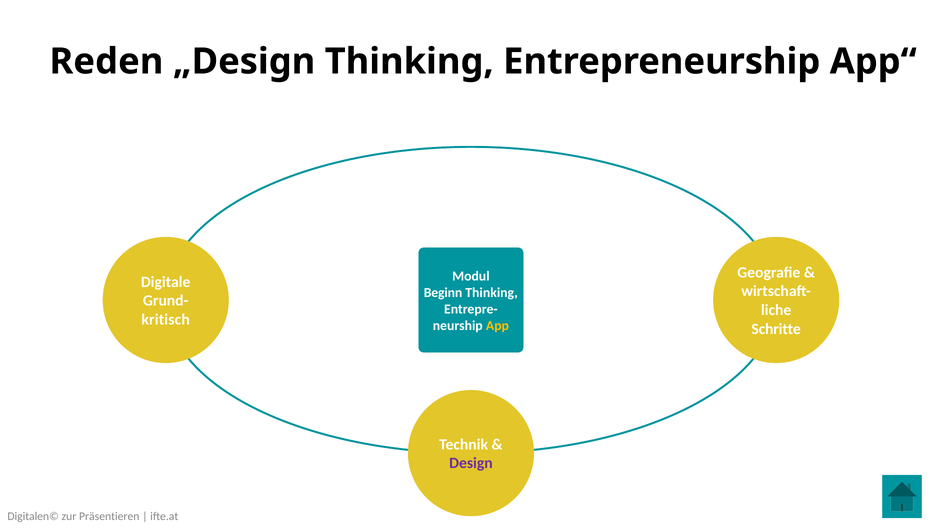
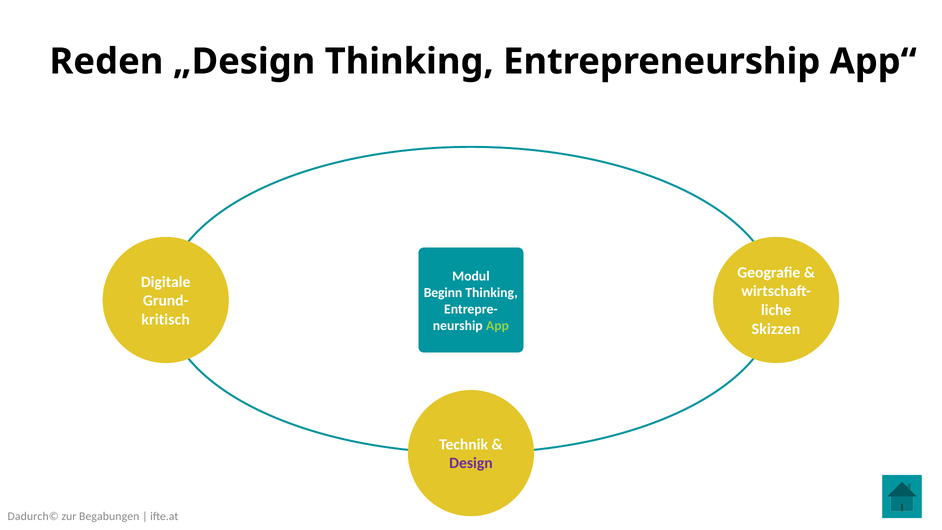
App colour: yellow -> light green (497, 326)
Schritte: Schritte -> Skizzen (776, 329)
Digitalen©: Digitalen© -> Dadurch© (33, 516)
Präsentieren: Präsentieren -> Begabungen (109, 516)
